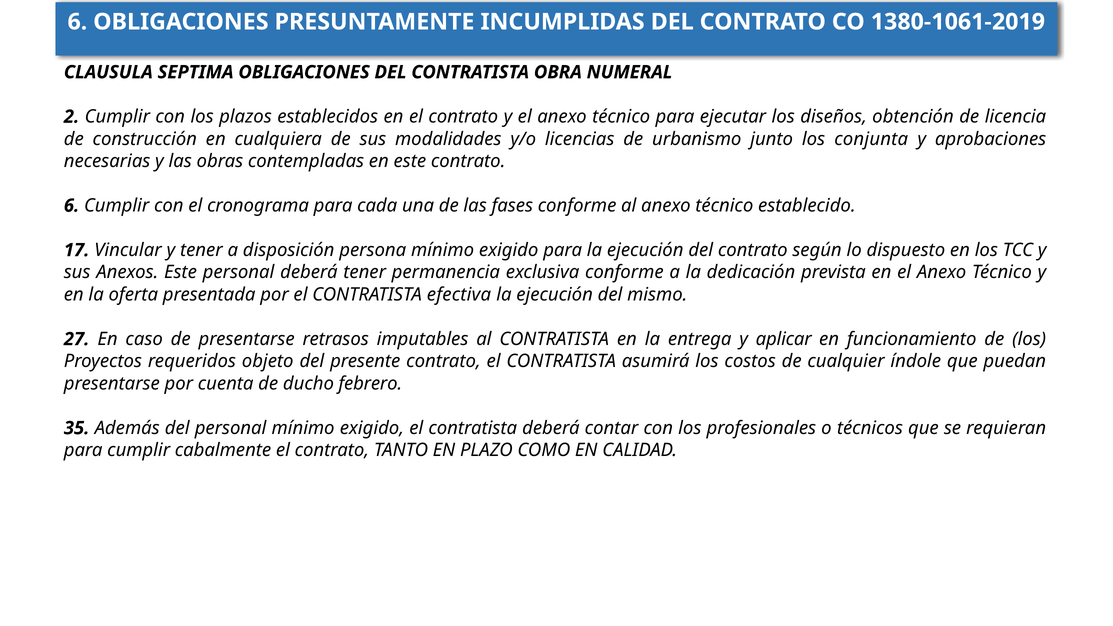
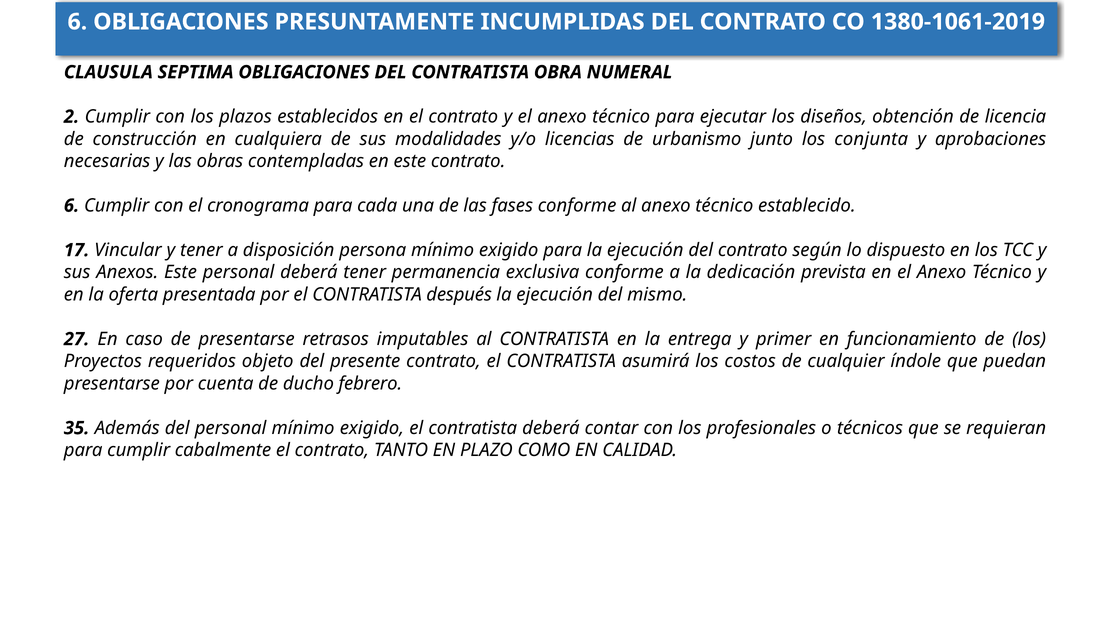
efectiva: efectiva -> después (459, 295)
aplicar: aplicar -> primer (784, 339)
